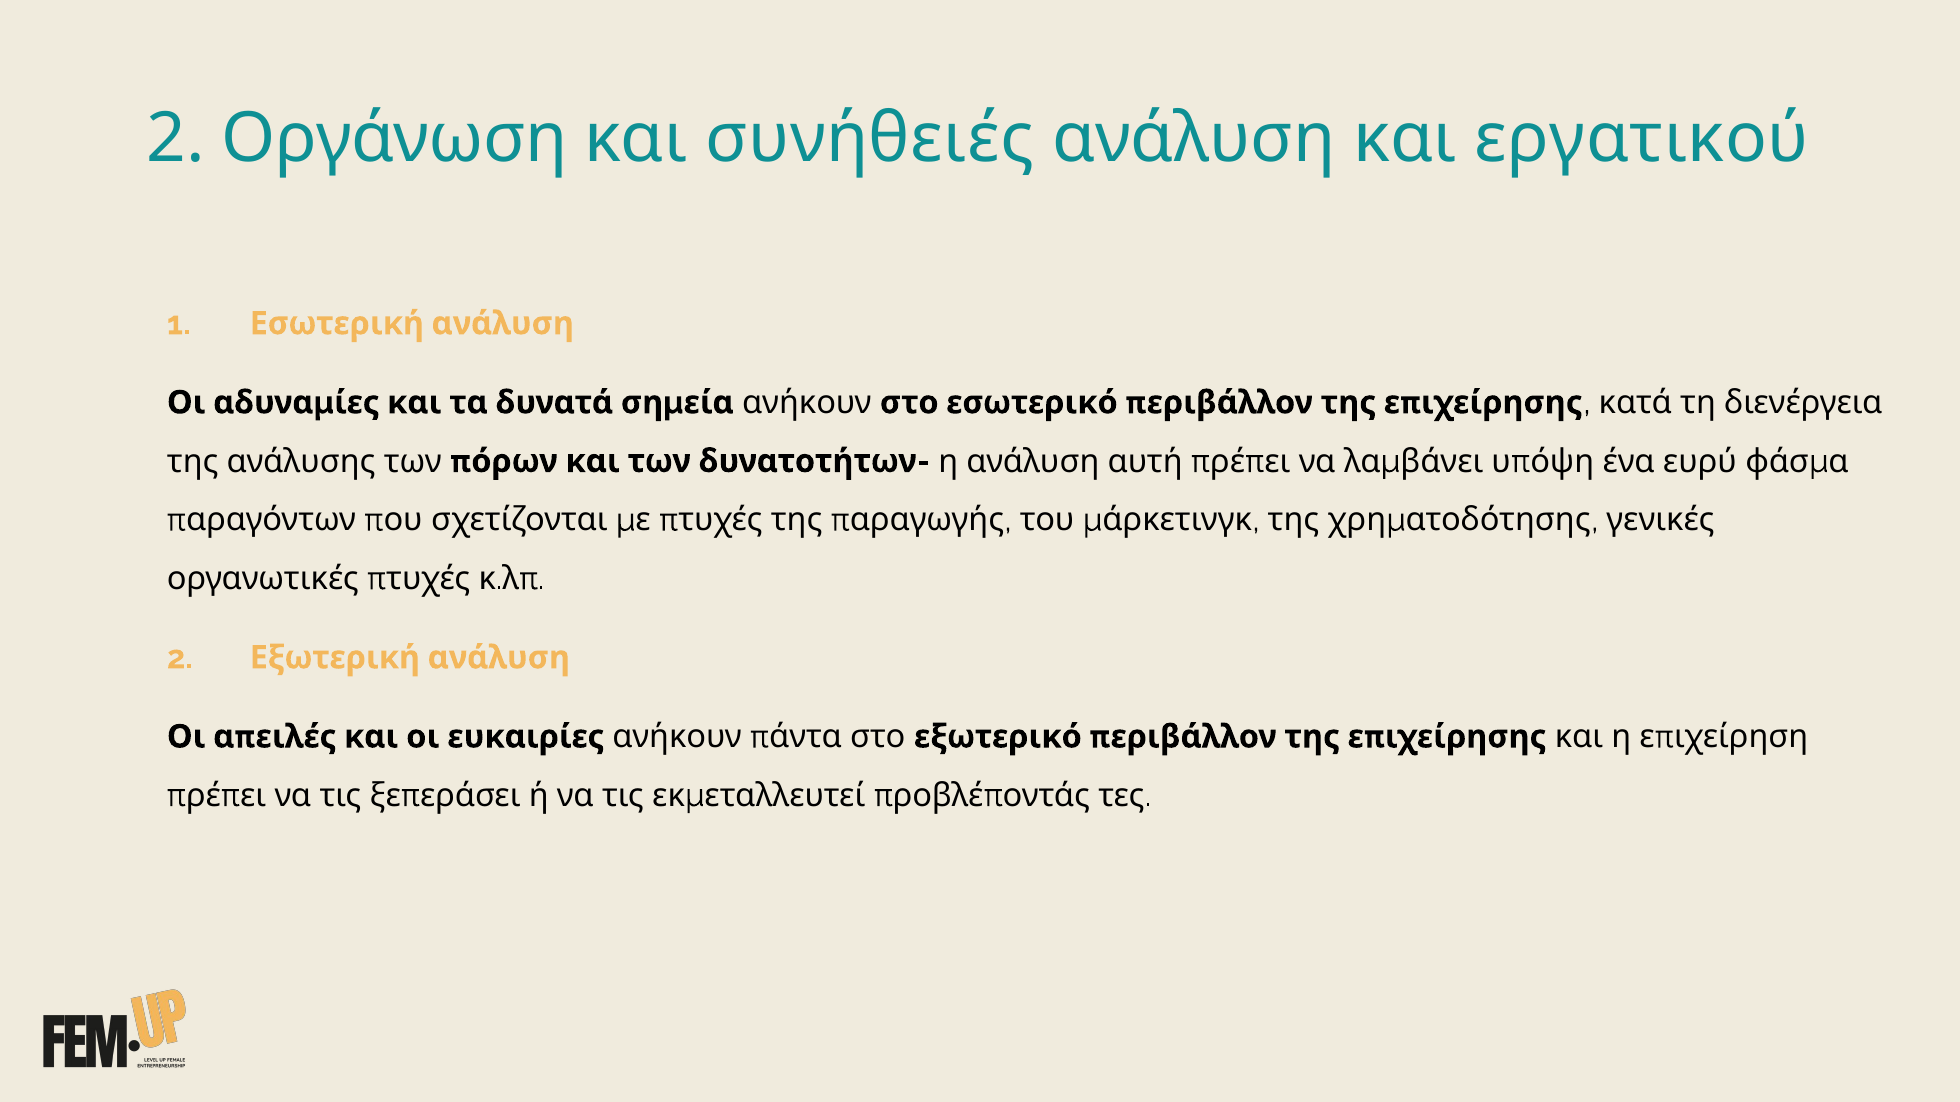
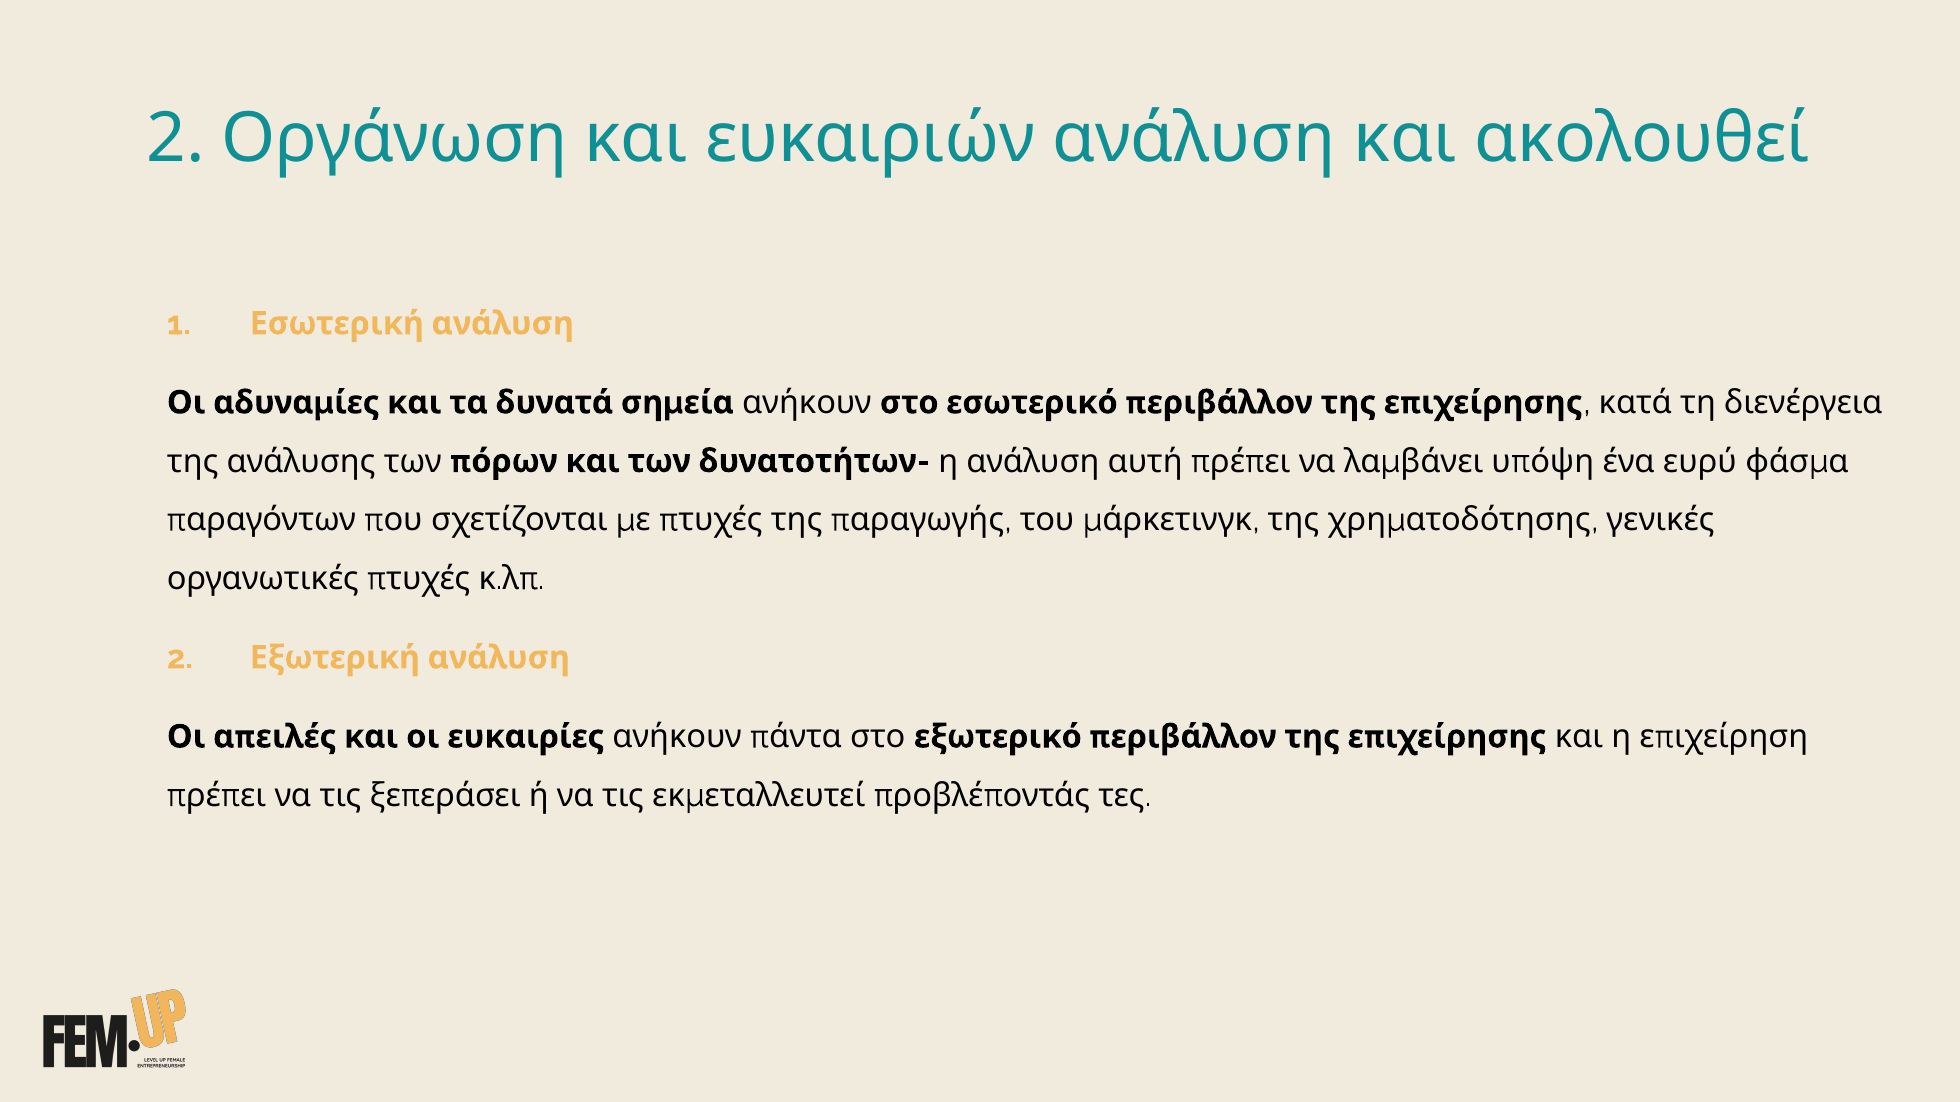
συνήθειές: συνήθειές -> ευκαιριών (870, 139)
εργατικού: εργατικού -> ακολουθεί (1642, 139)
